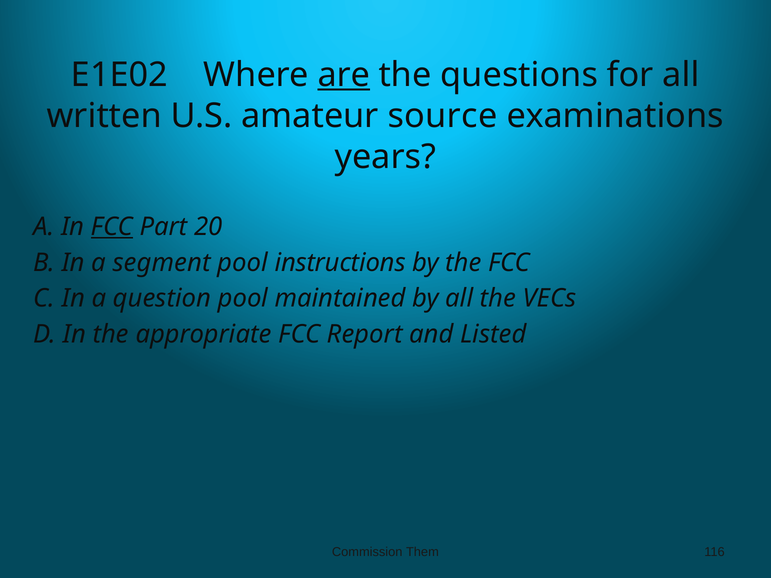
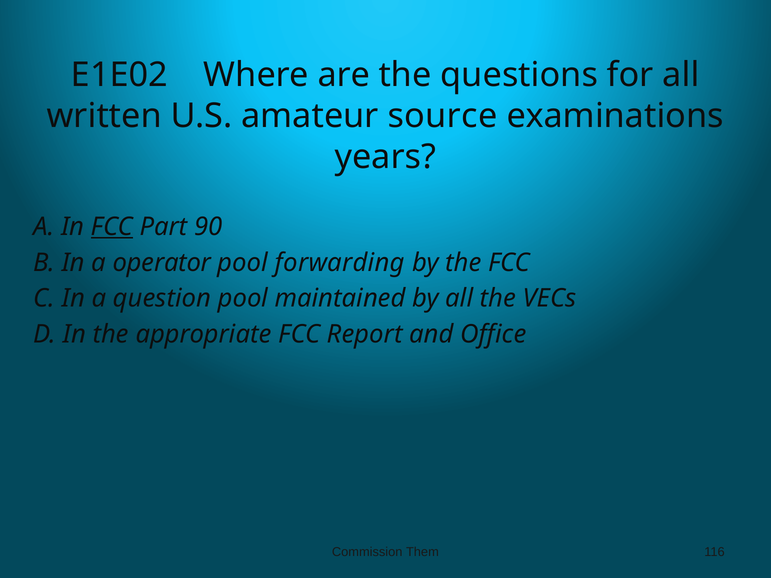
are underline: present -> none (344, 75)
20: 20 -> 90 (208, 227)
segment: segment -> operator (162, 263)
instructions: instructions -> forwarding (340, 263)
Listed: Listed -> Office (493, 335)
